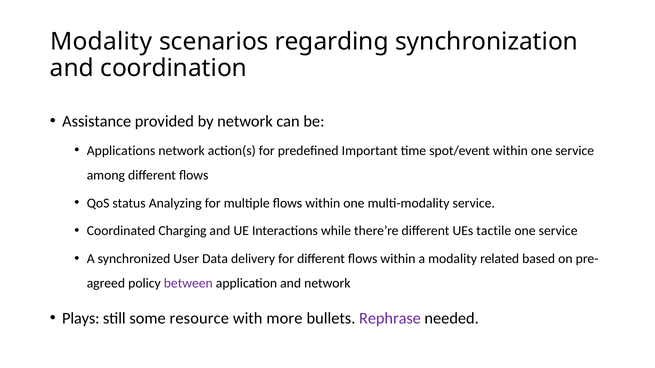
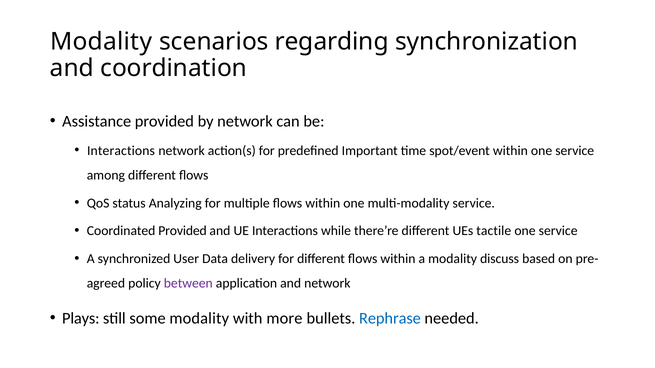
Applications: Applications -> Interactions (121, 151)
Coordinated Charging: Charging -> Provided (183, 231)
related: related -> discuss (500, 259)
some resource: resource -> modality (199, 319)
Rephrase colour: purple -> blue (390, 319)
